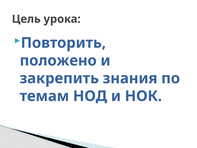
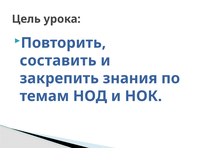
положено: положено -> составить (58, 61)
